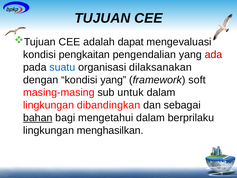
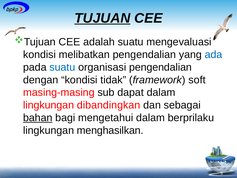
TUJUAN underline: none -> present (102, 18)
adalah dapat: dapat -> suatu (131, 42)
pengkaitan: pengkaitan -> melibatkan (84, 54)
ada colour: red -> blue (213, 54)
organisasi dilaksanakan: dilaksanakan -> pengendalian (160, 67)
kondisi yang: yang -> tidak (113, 80)
untuk: untuk -> dapat (131, 92)
